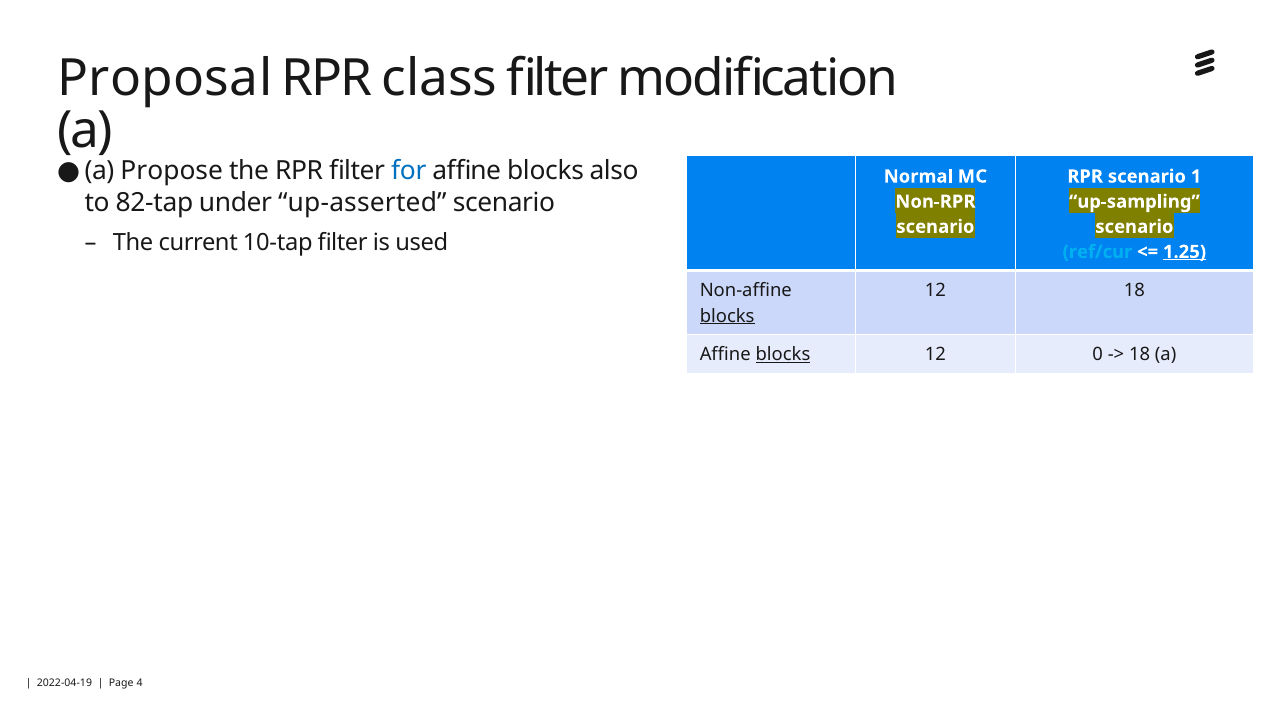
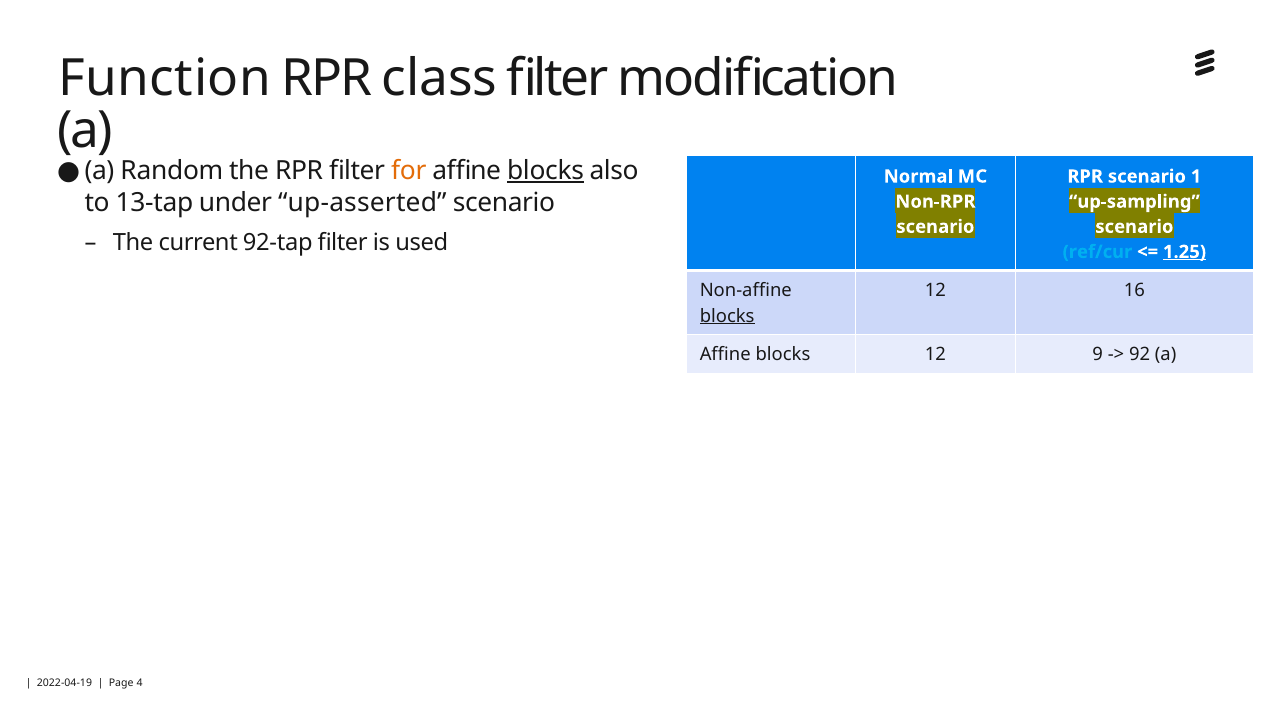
Proposal: Proposal -> Function (165, 78)
Propose: Propose -> Random (172, 171)
for colour: blue -> orange (409, 171)
blocks underline: none -> present (546, 171)
82-tap: 82-tap -> 13-tap (154, 203)
10-tap: 10-tap -> 92-tap (278, 243)
12 18: 18 -> 16 (1134, 291)
blocks underline: present -> none (783, 355)
0: 0 -> 9 (1098, 355)
18: 18 -> 92 (1140, 355)
